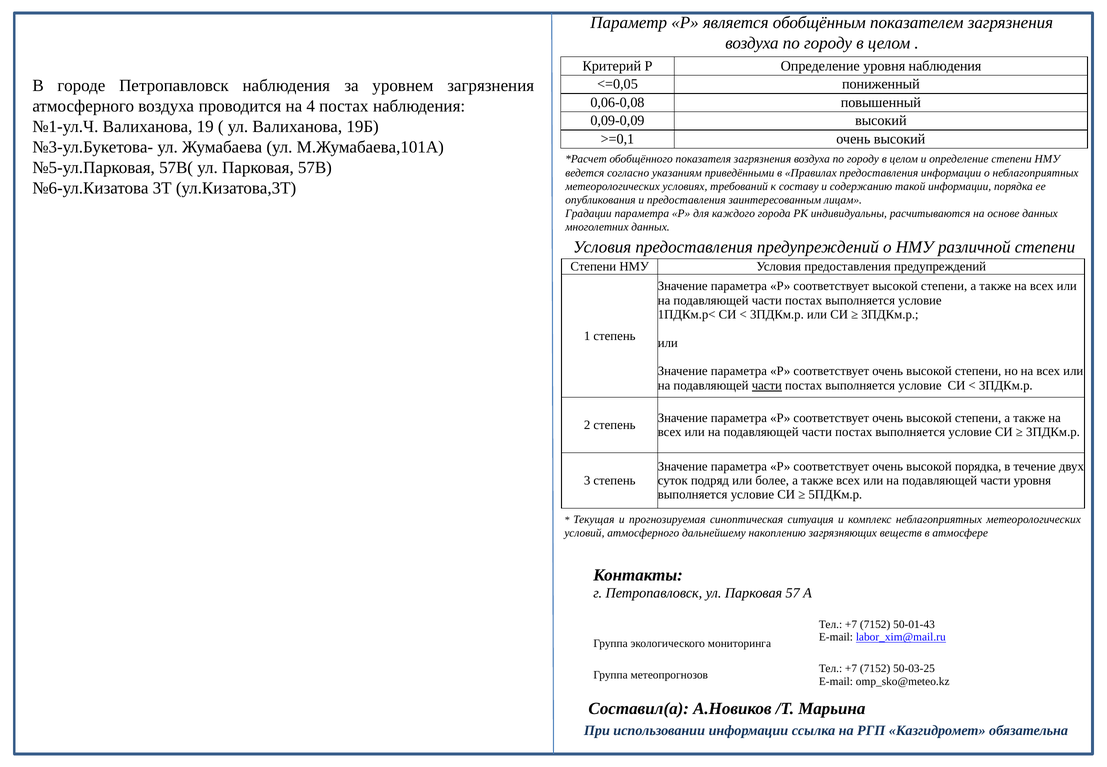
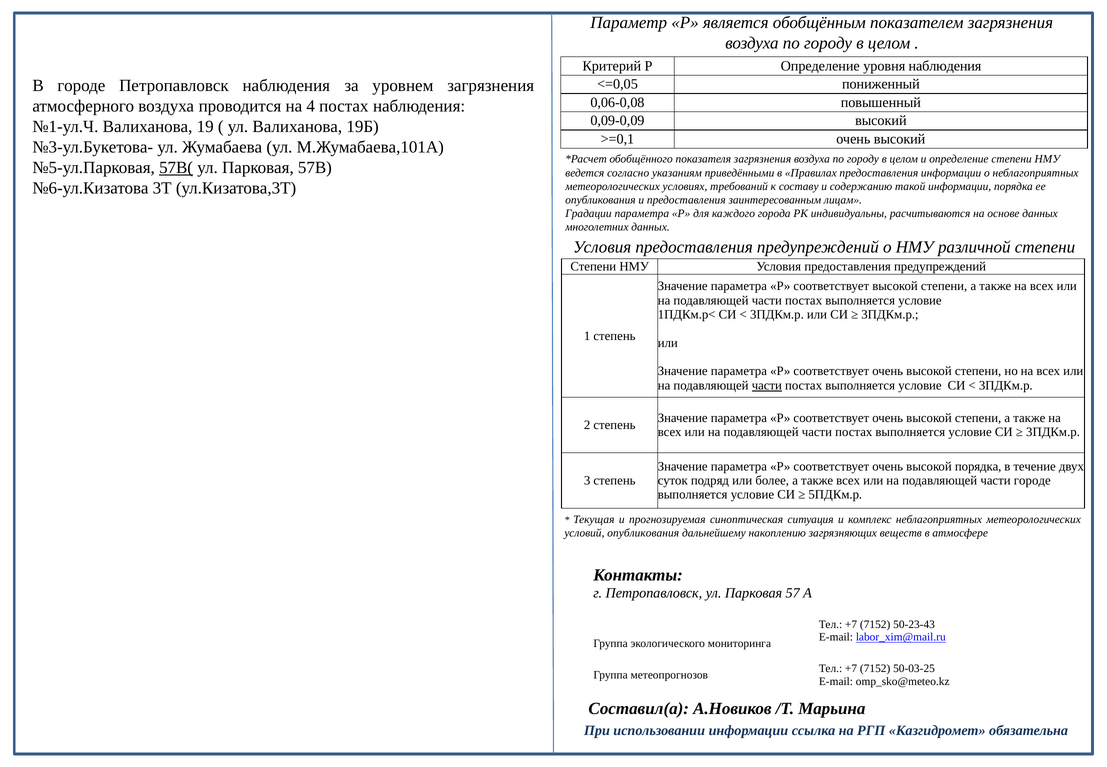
57В( underline: none -> present (176, 167)
части уровня: уровня -> городе (1032, 480)
условий атмосферного: атмосферного -> опубликования (643, 533)
50-01-43: 50-01-43 -> 50-23-43 (914, 624)
